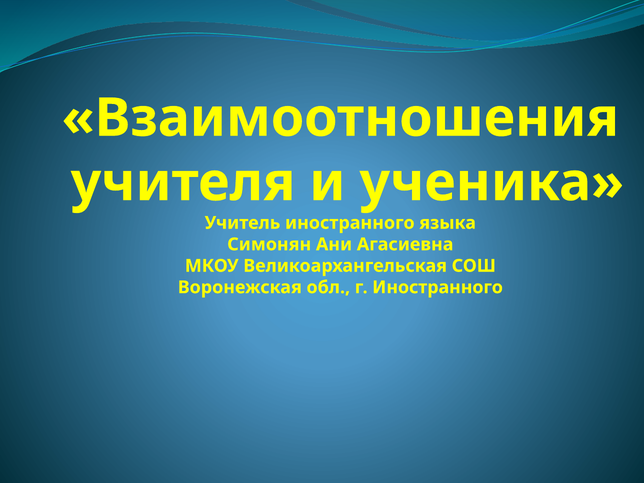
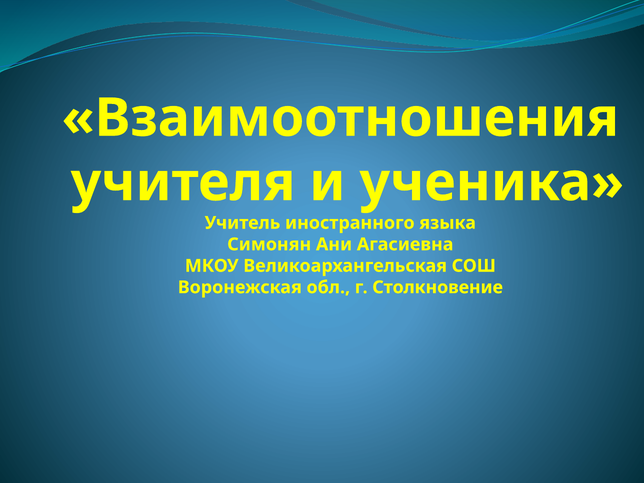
г Иностранного: Иностранного -> Столкновение (438, 287)
